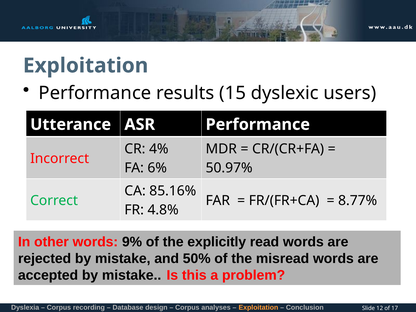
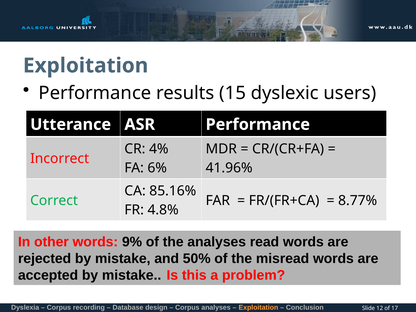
50.97%: 50.97% -> 41.96% (229, 168)
the explicitly: explicitly -> analyses (217, 242)
